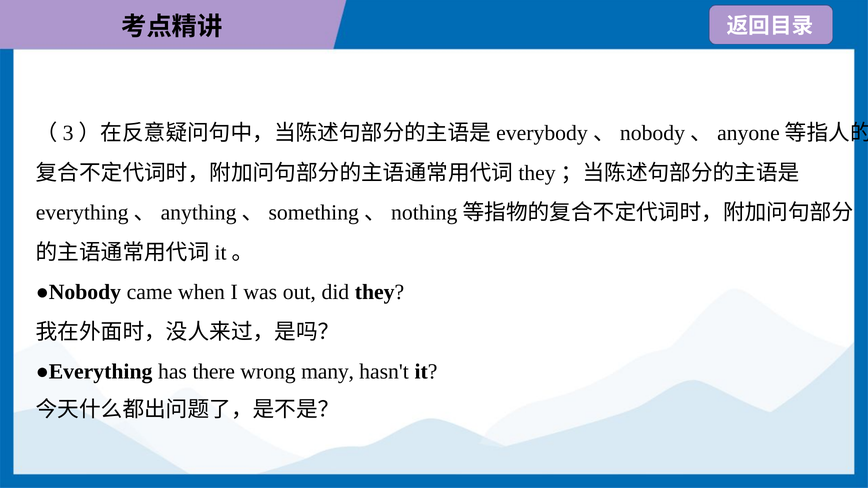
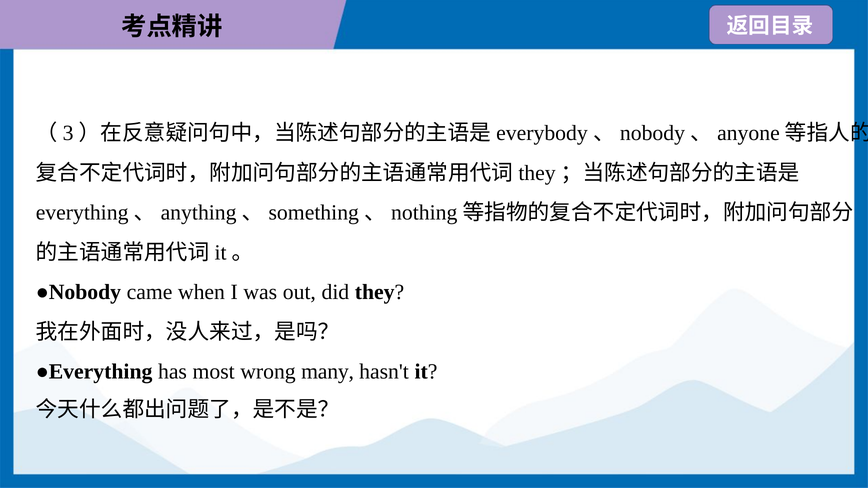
there: there -> most (214, 372)
